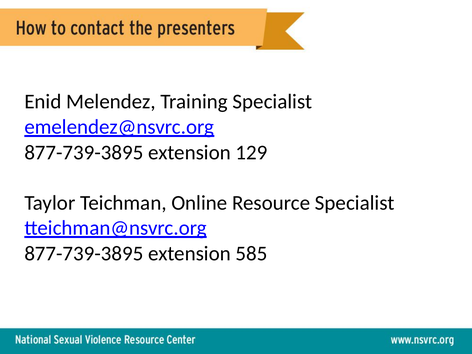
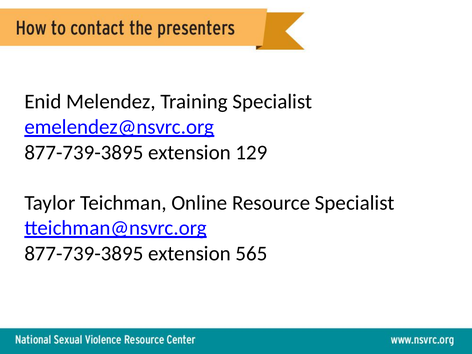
585: 585 -> 565 (252, 254)
